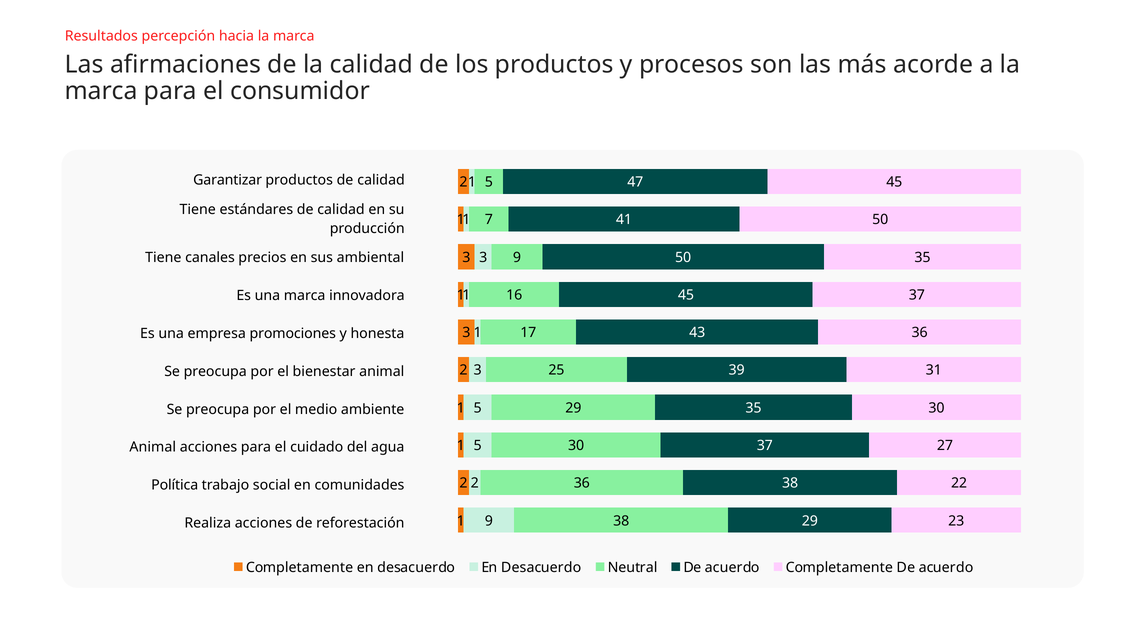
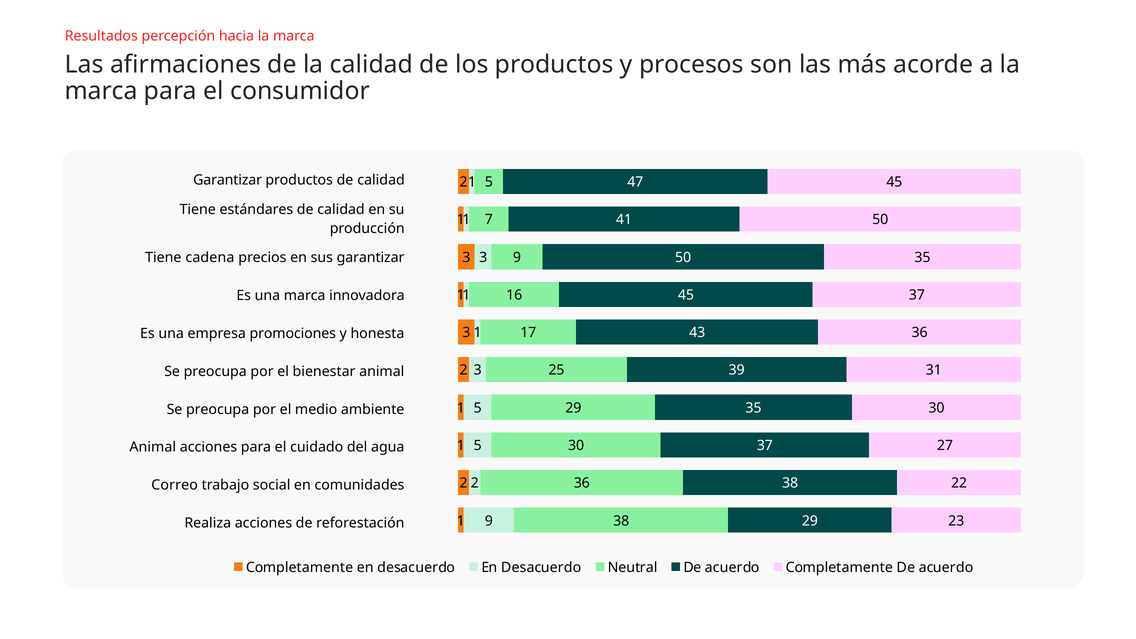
canales: canales -> cadena (210, 258)
sus ambiental: ambiental -> garantizar (371, 258)
Política: Política -> Correo (175, 485)
